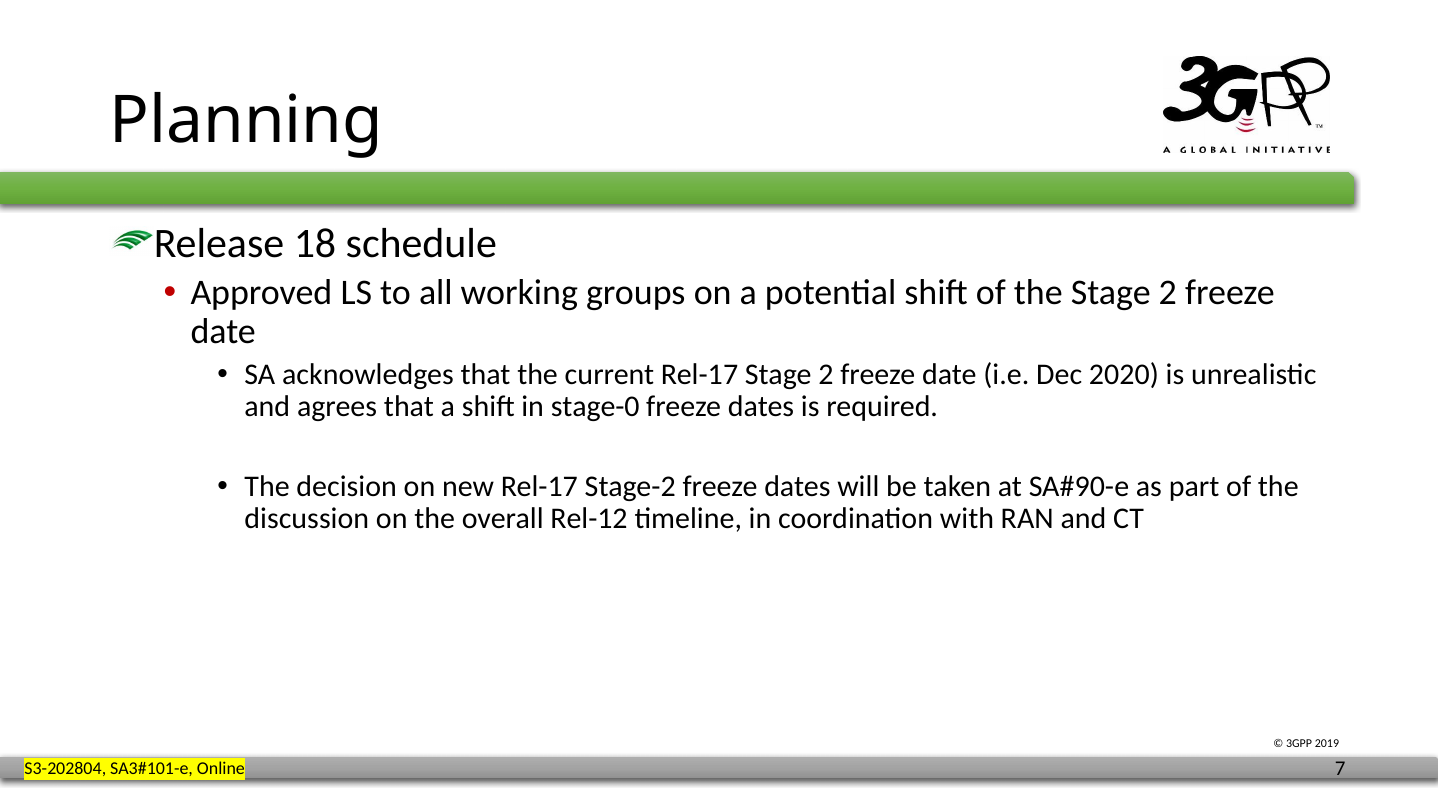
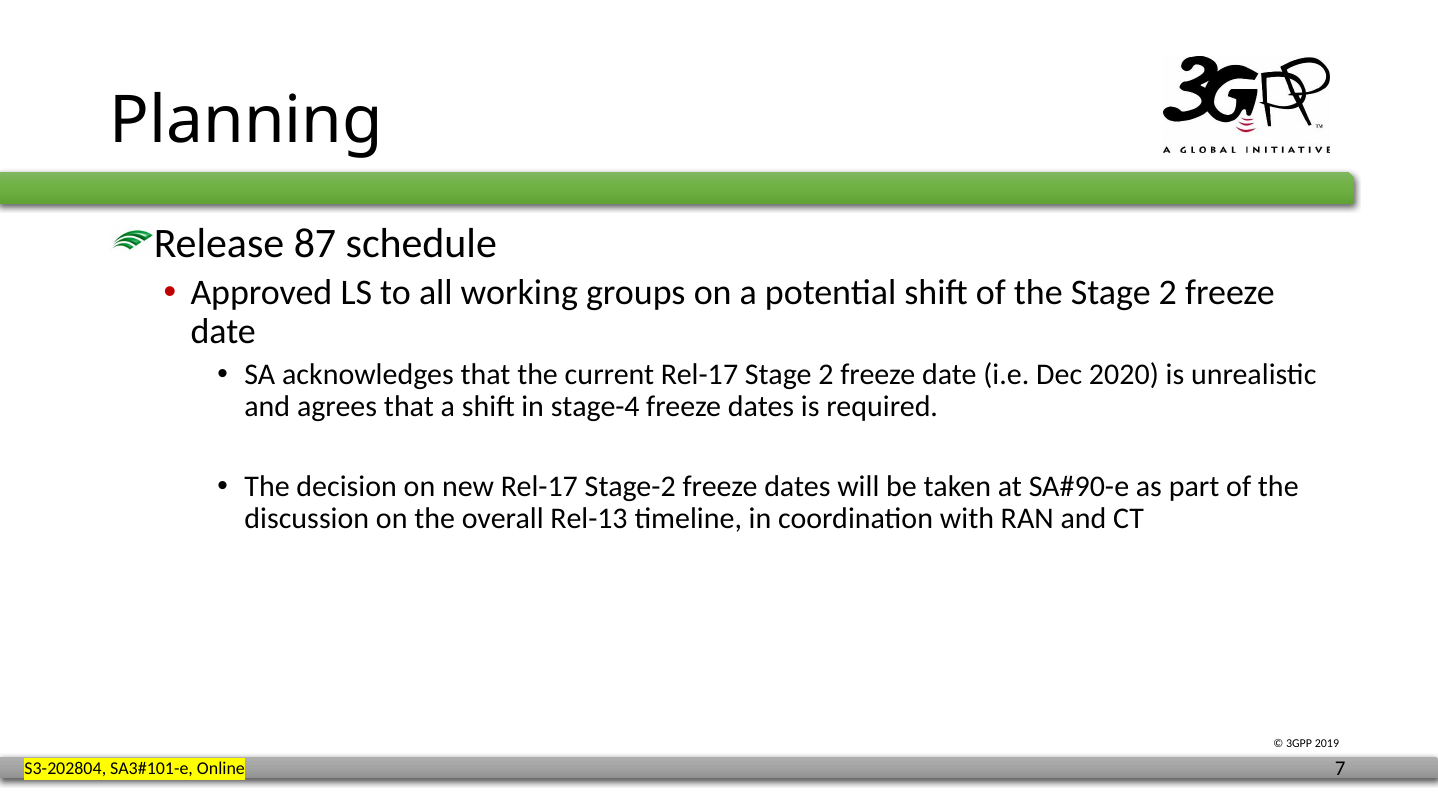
18: 18 -> 87 (315, 243)
stage-0: stage-0 -> stage-4 (595, 407)
Rel-12: Rel-12 -> Rel-13 (589, 519)
